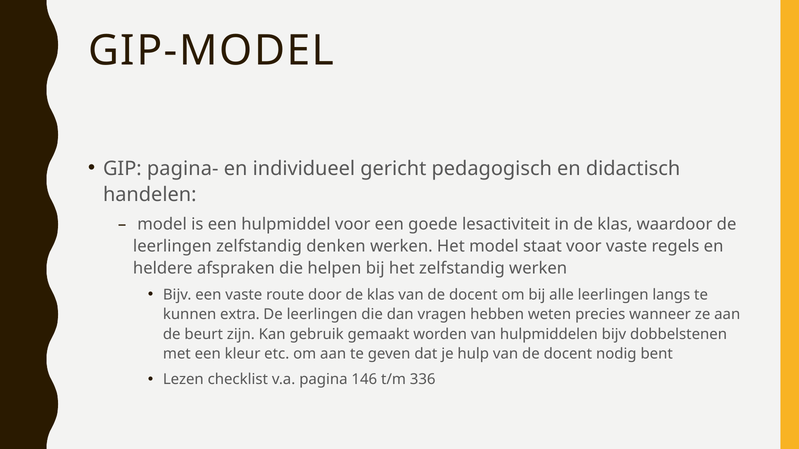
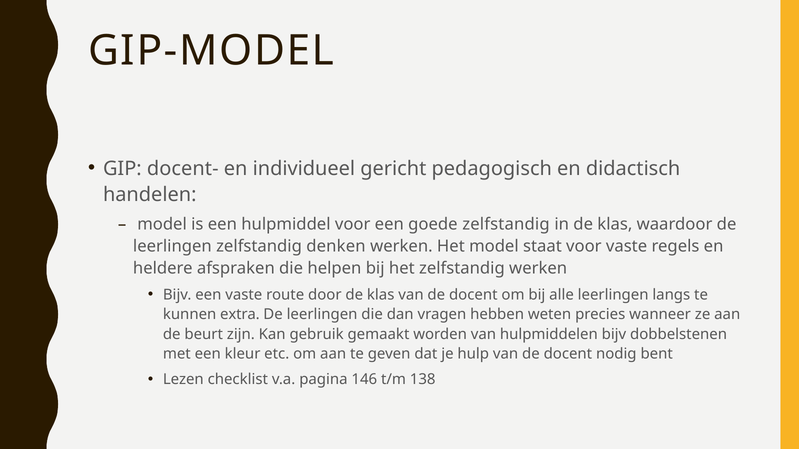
pagina-: pagina- -> docent- (183, 169)
goede lesactiviteit: lesactiviteit -> zelfstandig (506, 224)
336: 336 -> 138 (423, 380)
